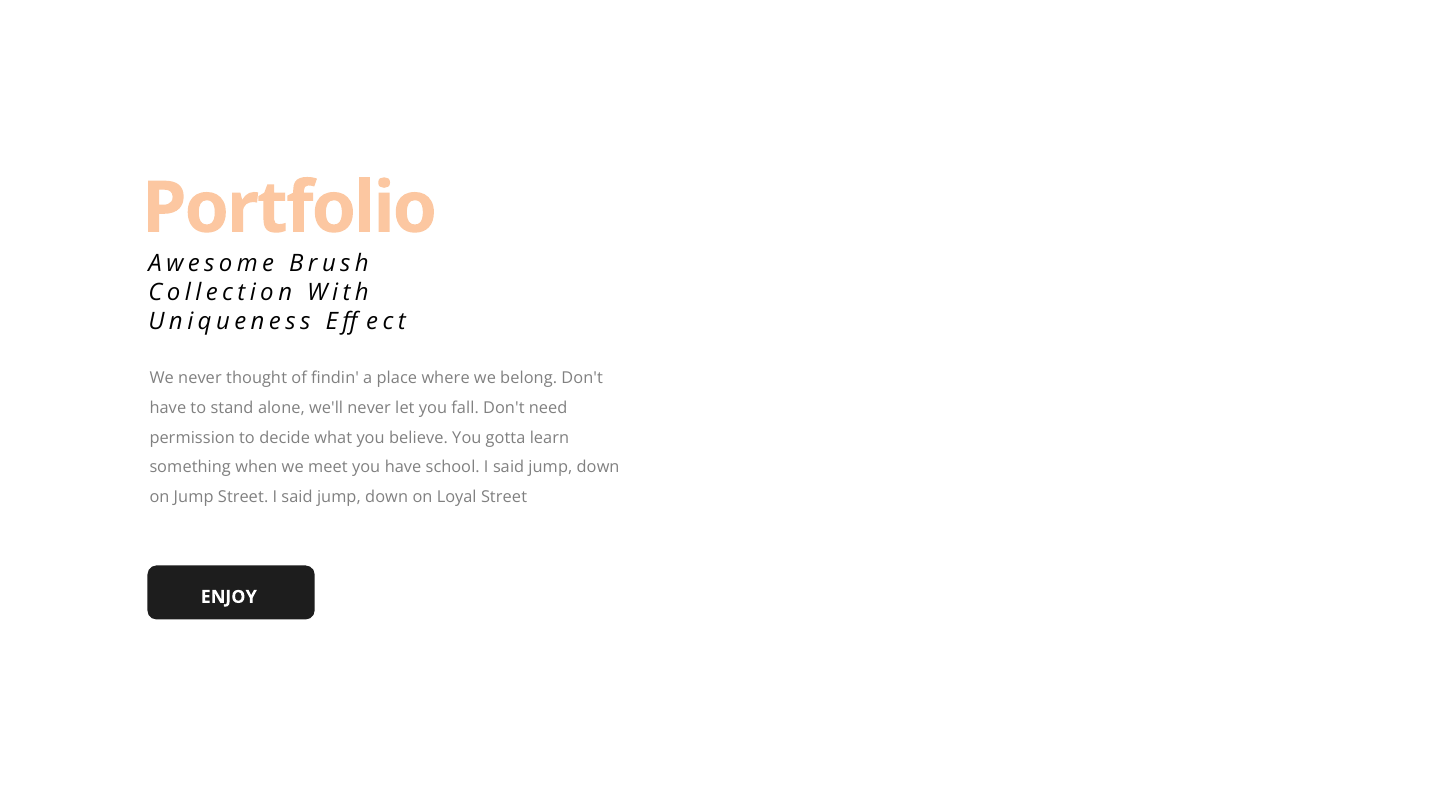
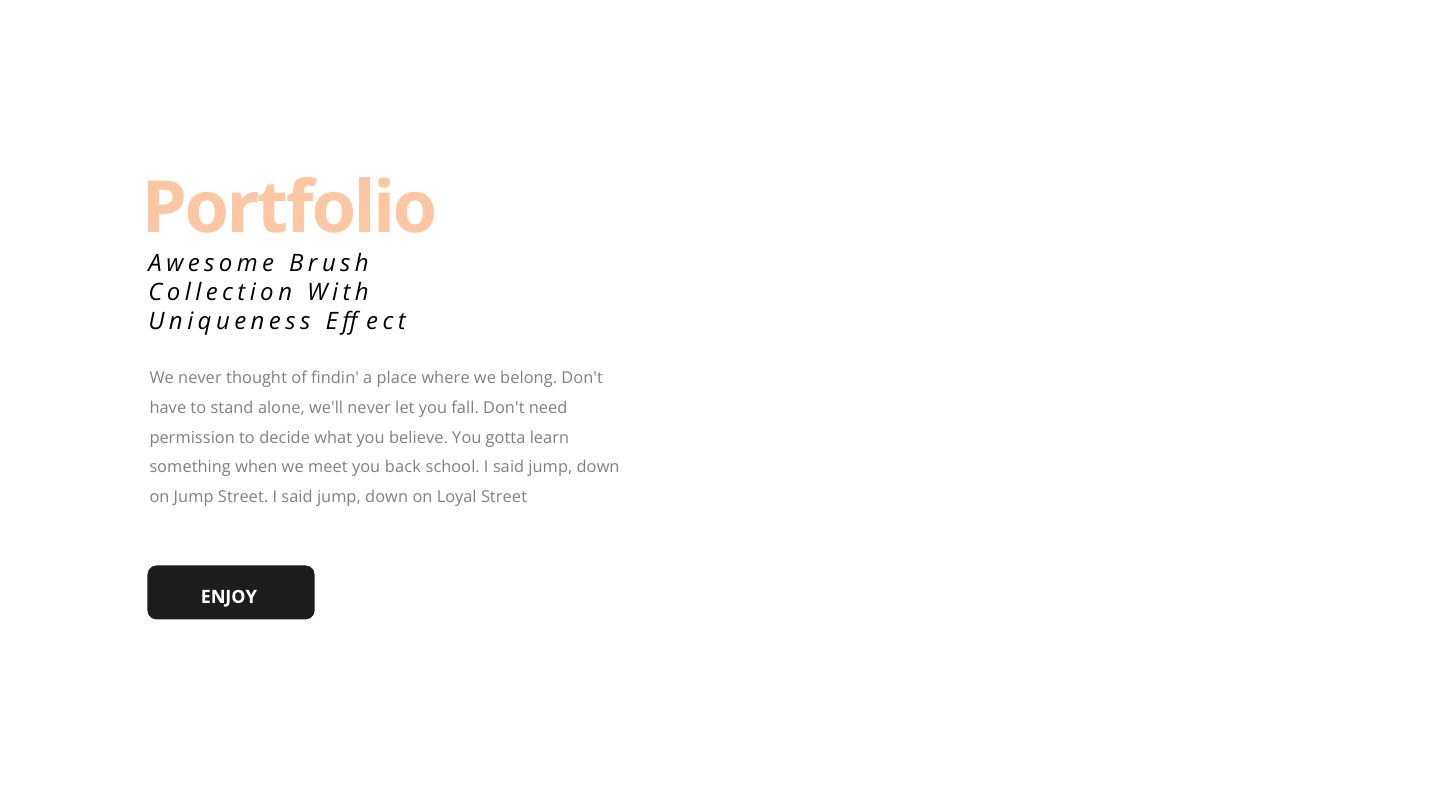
you have: have -> back (403, 467)
